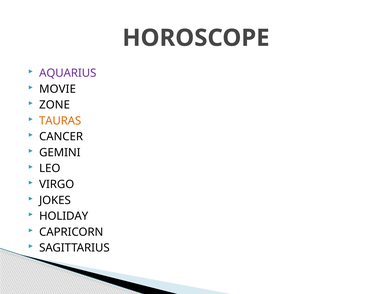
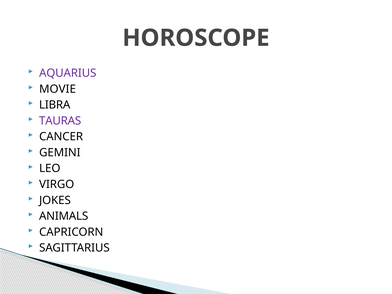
ZONE: ZONE -> LIBRA (55, 105)
TAURAS colour: orange -> purple (60, 121)
HOLIDAY: HOLIDAY -> ANIMALS (64, 216)
